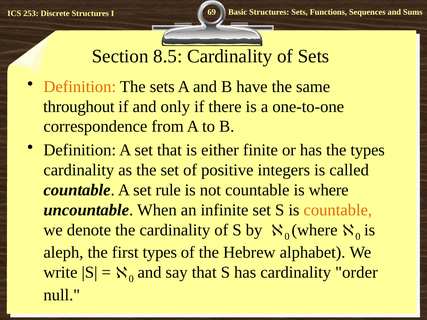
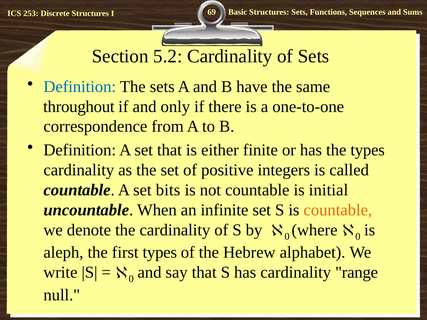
8.5: 8.5 -> 5.2 (168, 56)
Definition colour: orange -> blue (80, 87)
rule: rule -> bits (168, 190)
is where: where -> initial (329, 190)
order: order -> range (357, 273)
